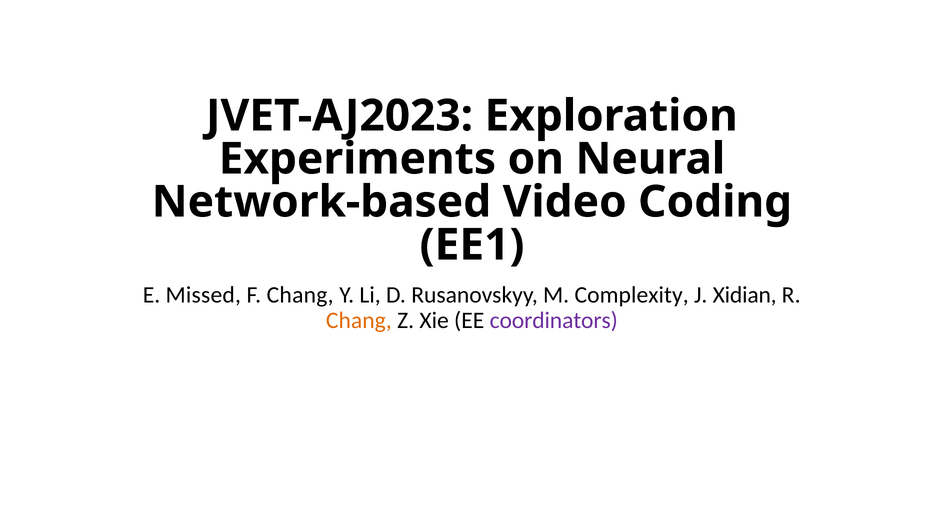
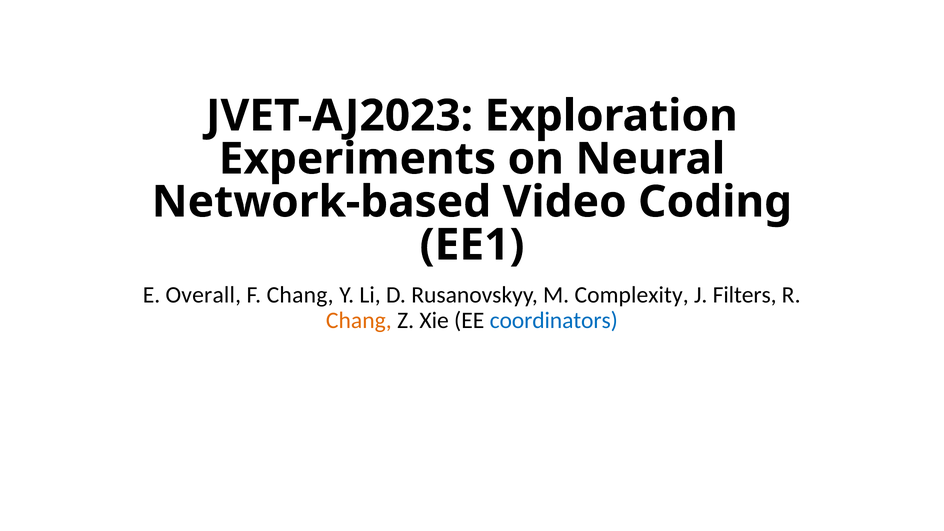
Missed: Missed -> Overall (203, 295)
Xidian: Xidian -> Filters (745, 295)
coordinators colour: purple -> blue (554, 321)
